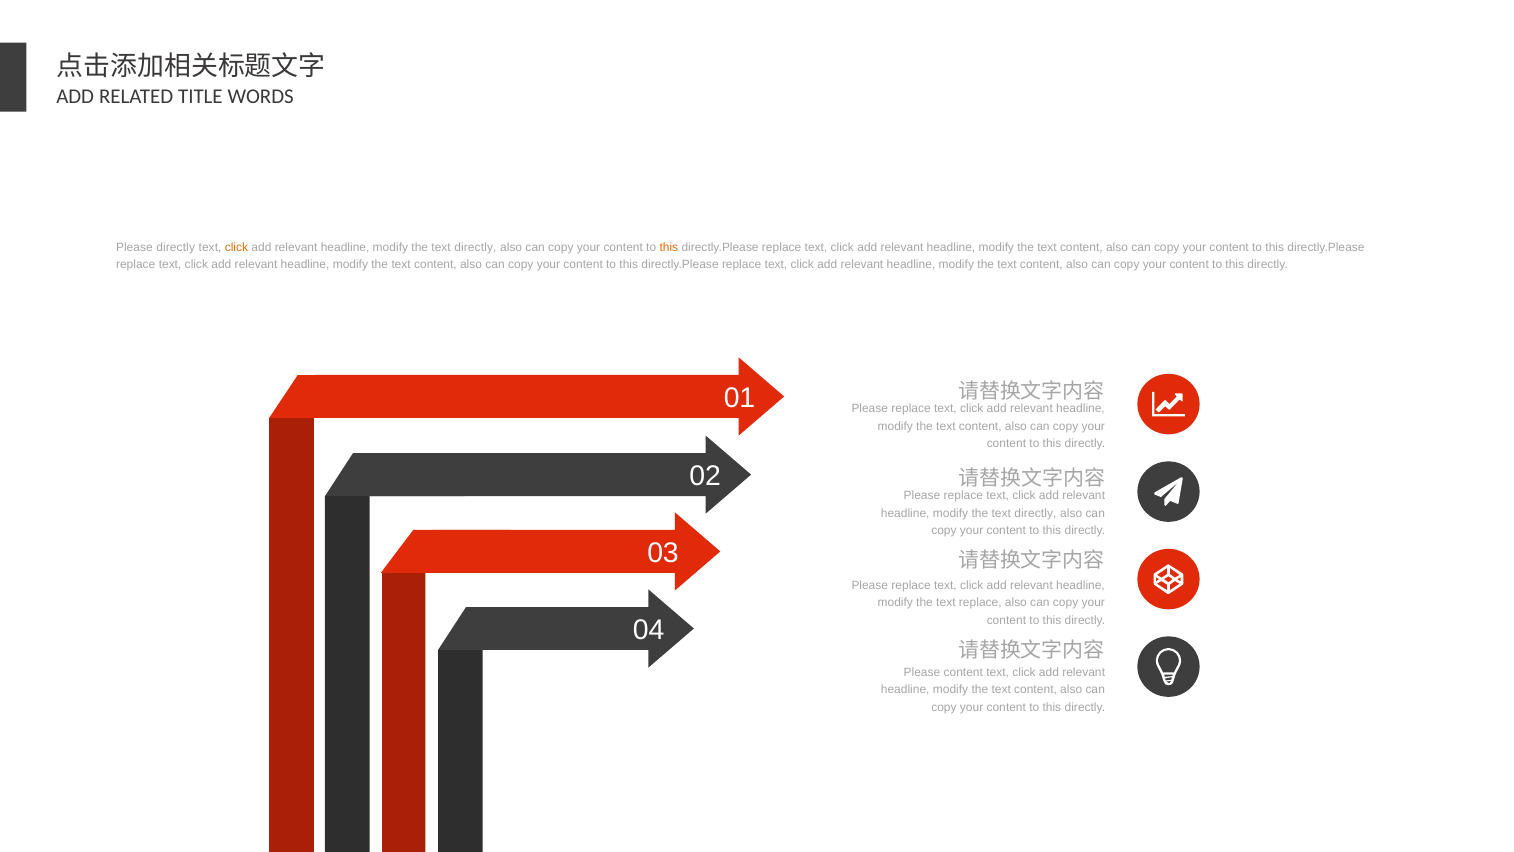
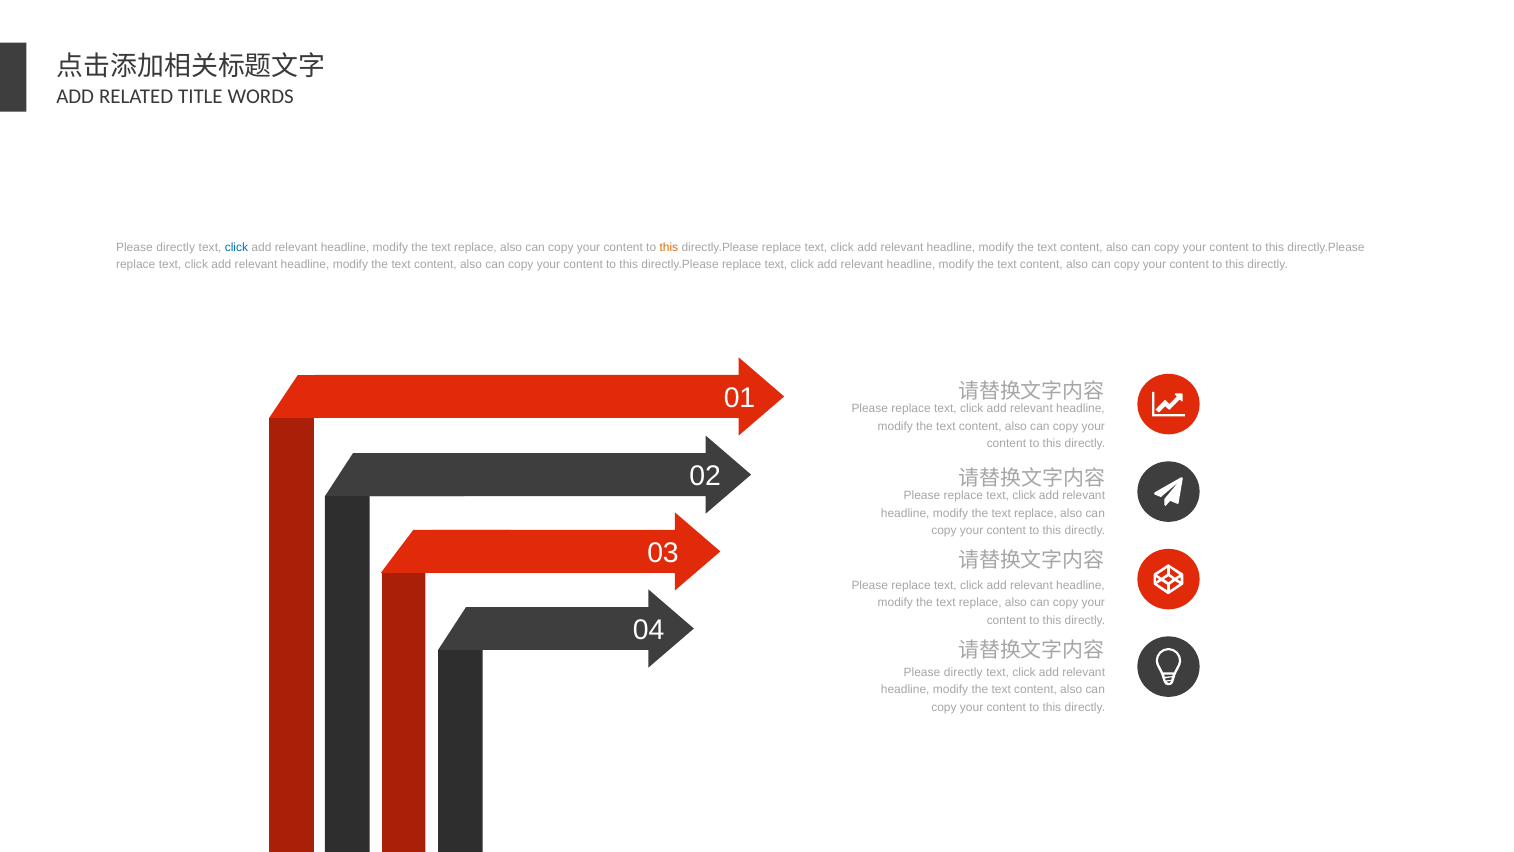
click colour: orange -> blue (236, 247)
directly: directly -> replace (475, 247)
directly: directly -> replace (1035, 513)
content: content -> directly (963, 673)
